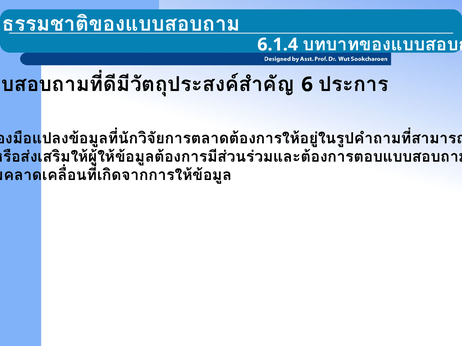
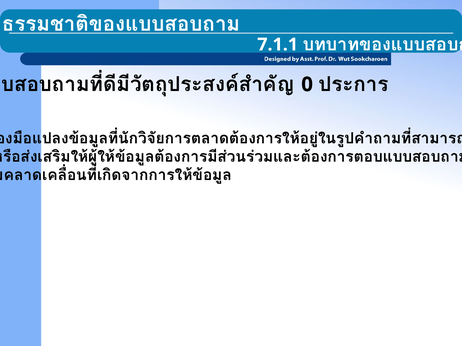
6.1.4: 6.1.4 -> 7.1.1 (278, 45)
6: 6 -> 0 (307, 85)
